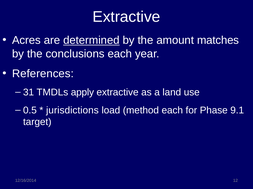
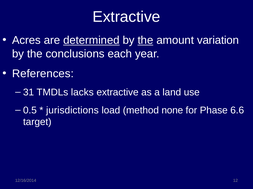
the underline: none -> present (145, 40)
matches: matches -> variation (218, 40)
apply: apply -> lacks (82, 93)
method each: each -> none (172, 111)
9.1: 9.1 -> 6.6 (237, 111)
